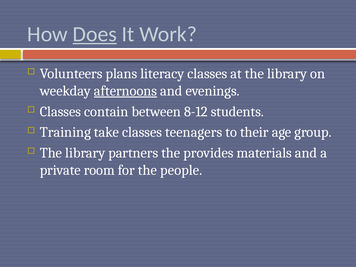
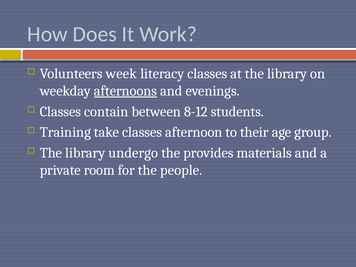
Does underline: present -> none (95, 34)
plans: plans -> week (121, 74)
teenagers: teenagers -> afternoon (194, 132)
partners: partners -> undergo (133, 153)
